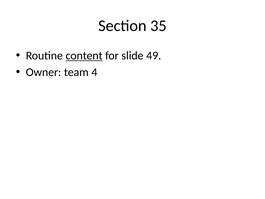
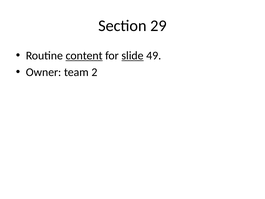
35: 35 -> 29 (158, 26)
slide underline: none -> present (133, 56)
4: 4 -> 2 (94, 72)
